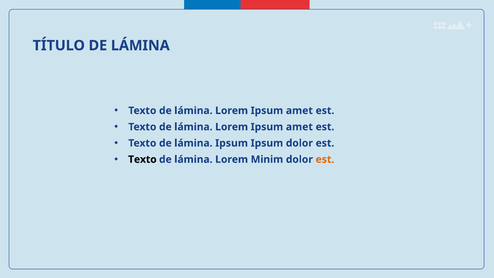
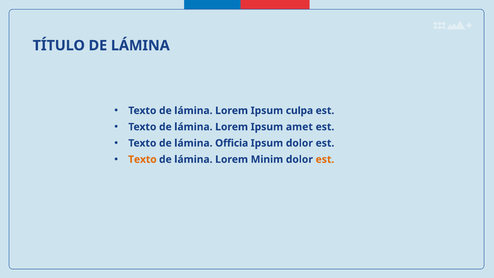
amet: amet -> culpa (299, 111)
lámina Ipsum: Ipsum -> Officia (232, 143)
Texto colour: black -> orange (142, 159)
